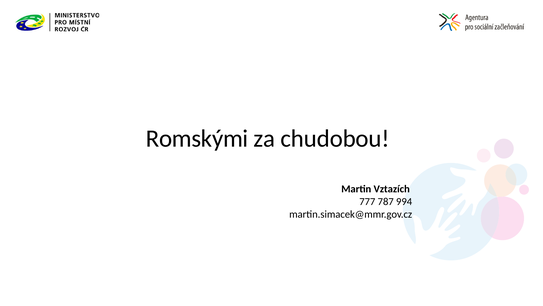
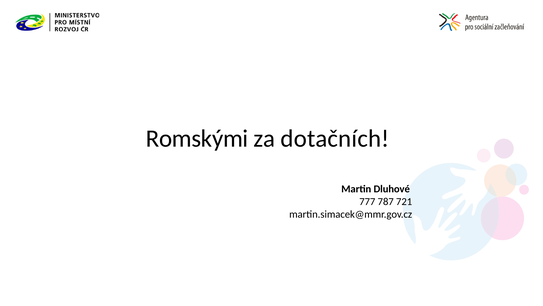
chudobou: chudobou -> dotačních (335, 138)
Vztazích: Vztazích -> Dluhové (392, 189)
994: 994 -> 721 (404, 201)
